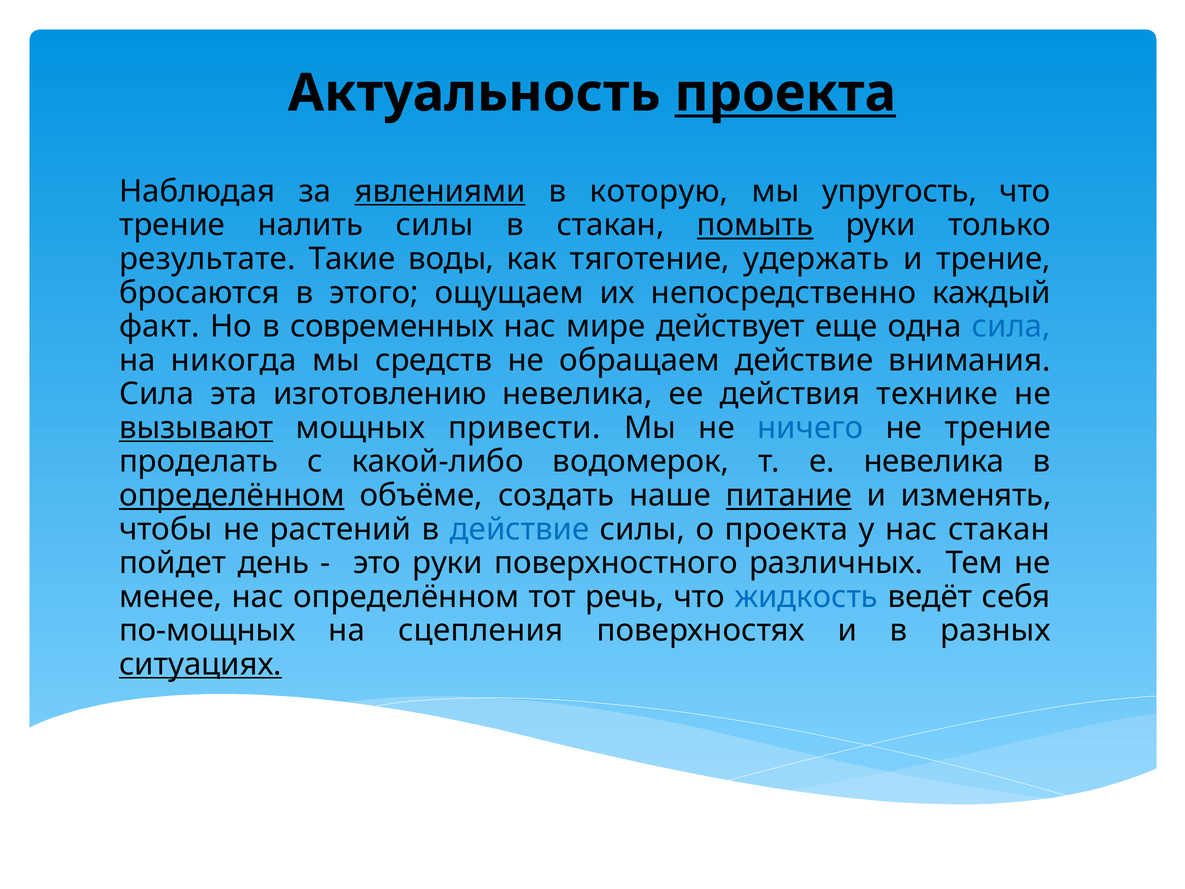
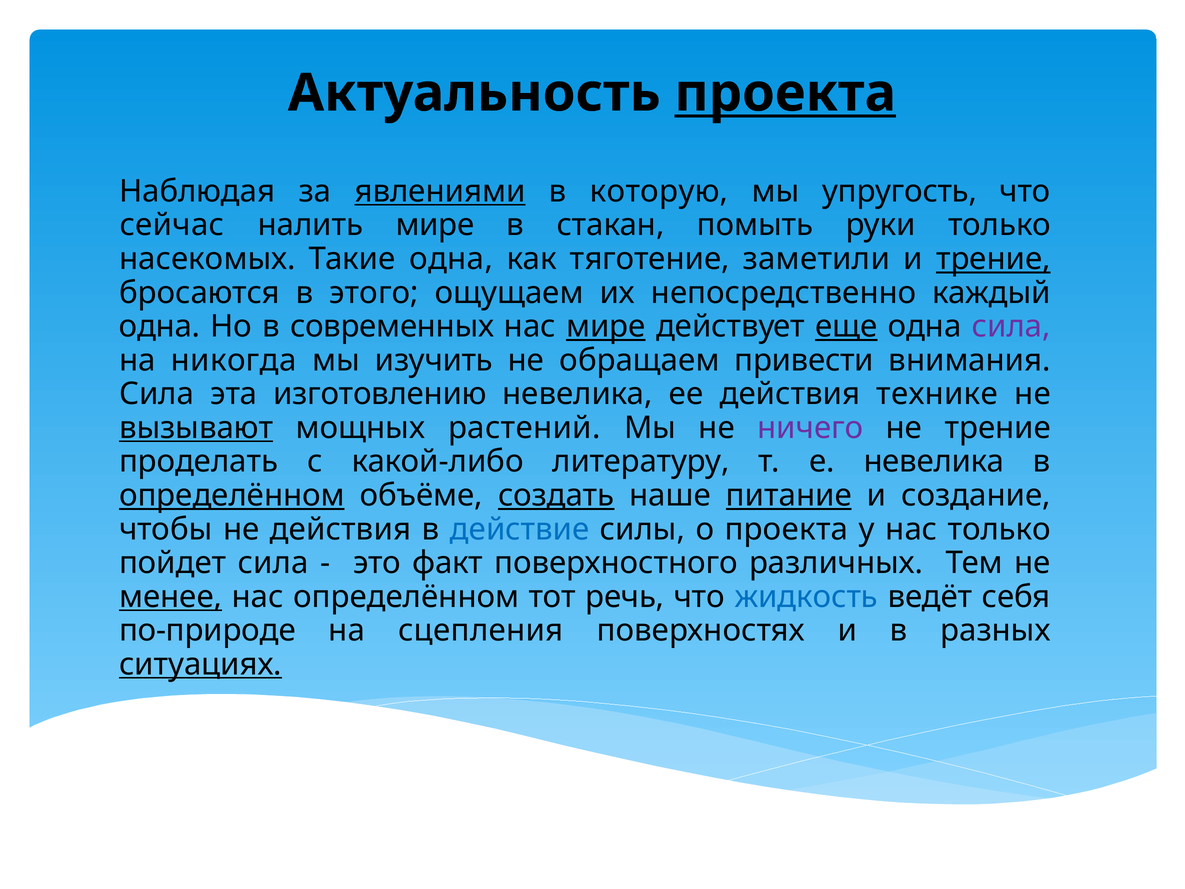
трение: трение -> сейчас (172, 225)
налить силы: силы -> мире (435, 225)
помыть underline: present -> none (755, 225)
результате: результате -> насекомых (207, 259)
Такие воды: воды -> одна (451, 259)
удержать: удержать -> заметили (816, 259)
трение underline: none -> present (993, 259)
факт: факт -> одна (160, 326)
мире underline: none -> present (606, 326)
еще underline: none -> present (846, 326)
сила colour: blue -> purple (1011, 326)
средств: средств -> изучить (434, 360)
обращаем действие: действие -> привести (804, 360)
привести: привести -> растений (524, 428)
ничего colour: blue -> purple (810, 428)
водомерок: водомерок -> литературу (641, 461)
создать underline: none -> present (556, 495)
изменять: изменять -> создание (976, 495)
не растений: растений -> действия (341, 529)
нас стакан: стакан -> только (999, 529)
пойдет день: день -> сила (273, 563)
это руки: руки -> факт (448, 563)
менее underline: none -> present (171, 597)
по-мощных: по-мощных -> по-природе (207, 630)
